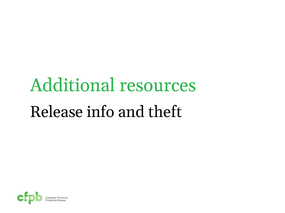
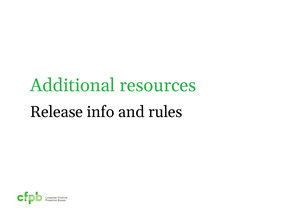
theft: theft -> rules (165, 112)
